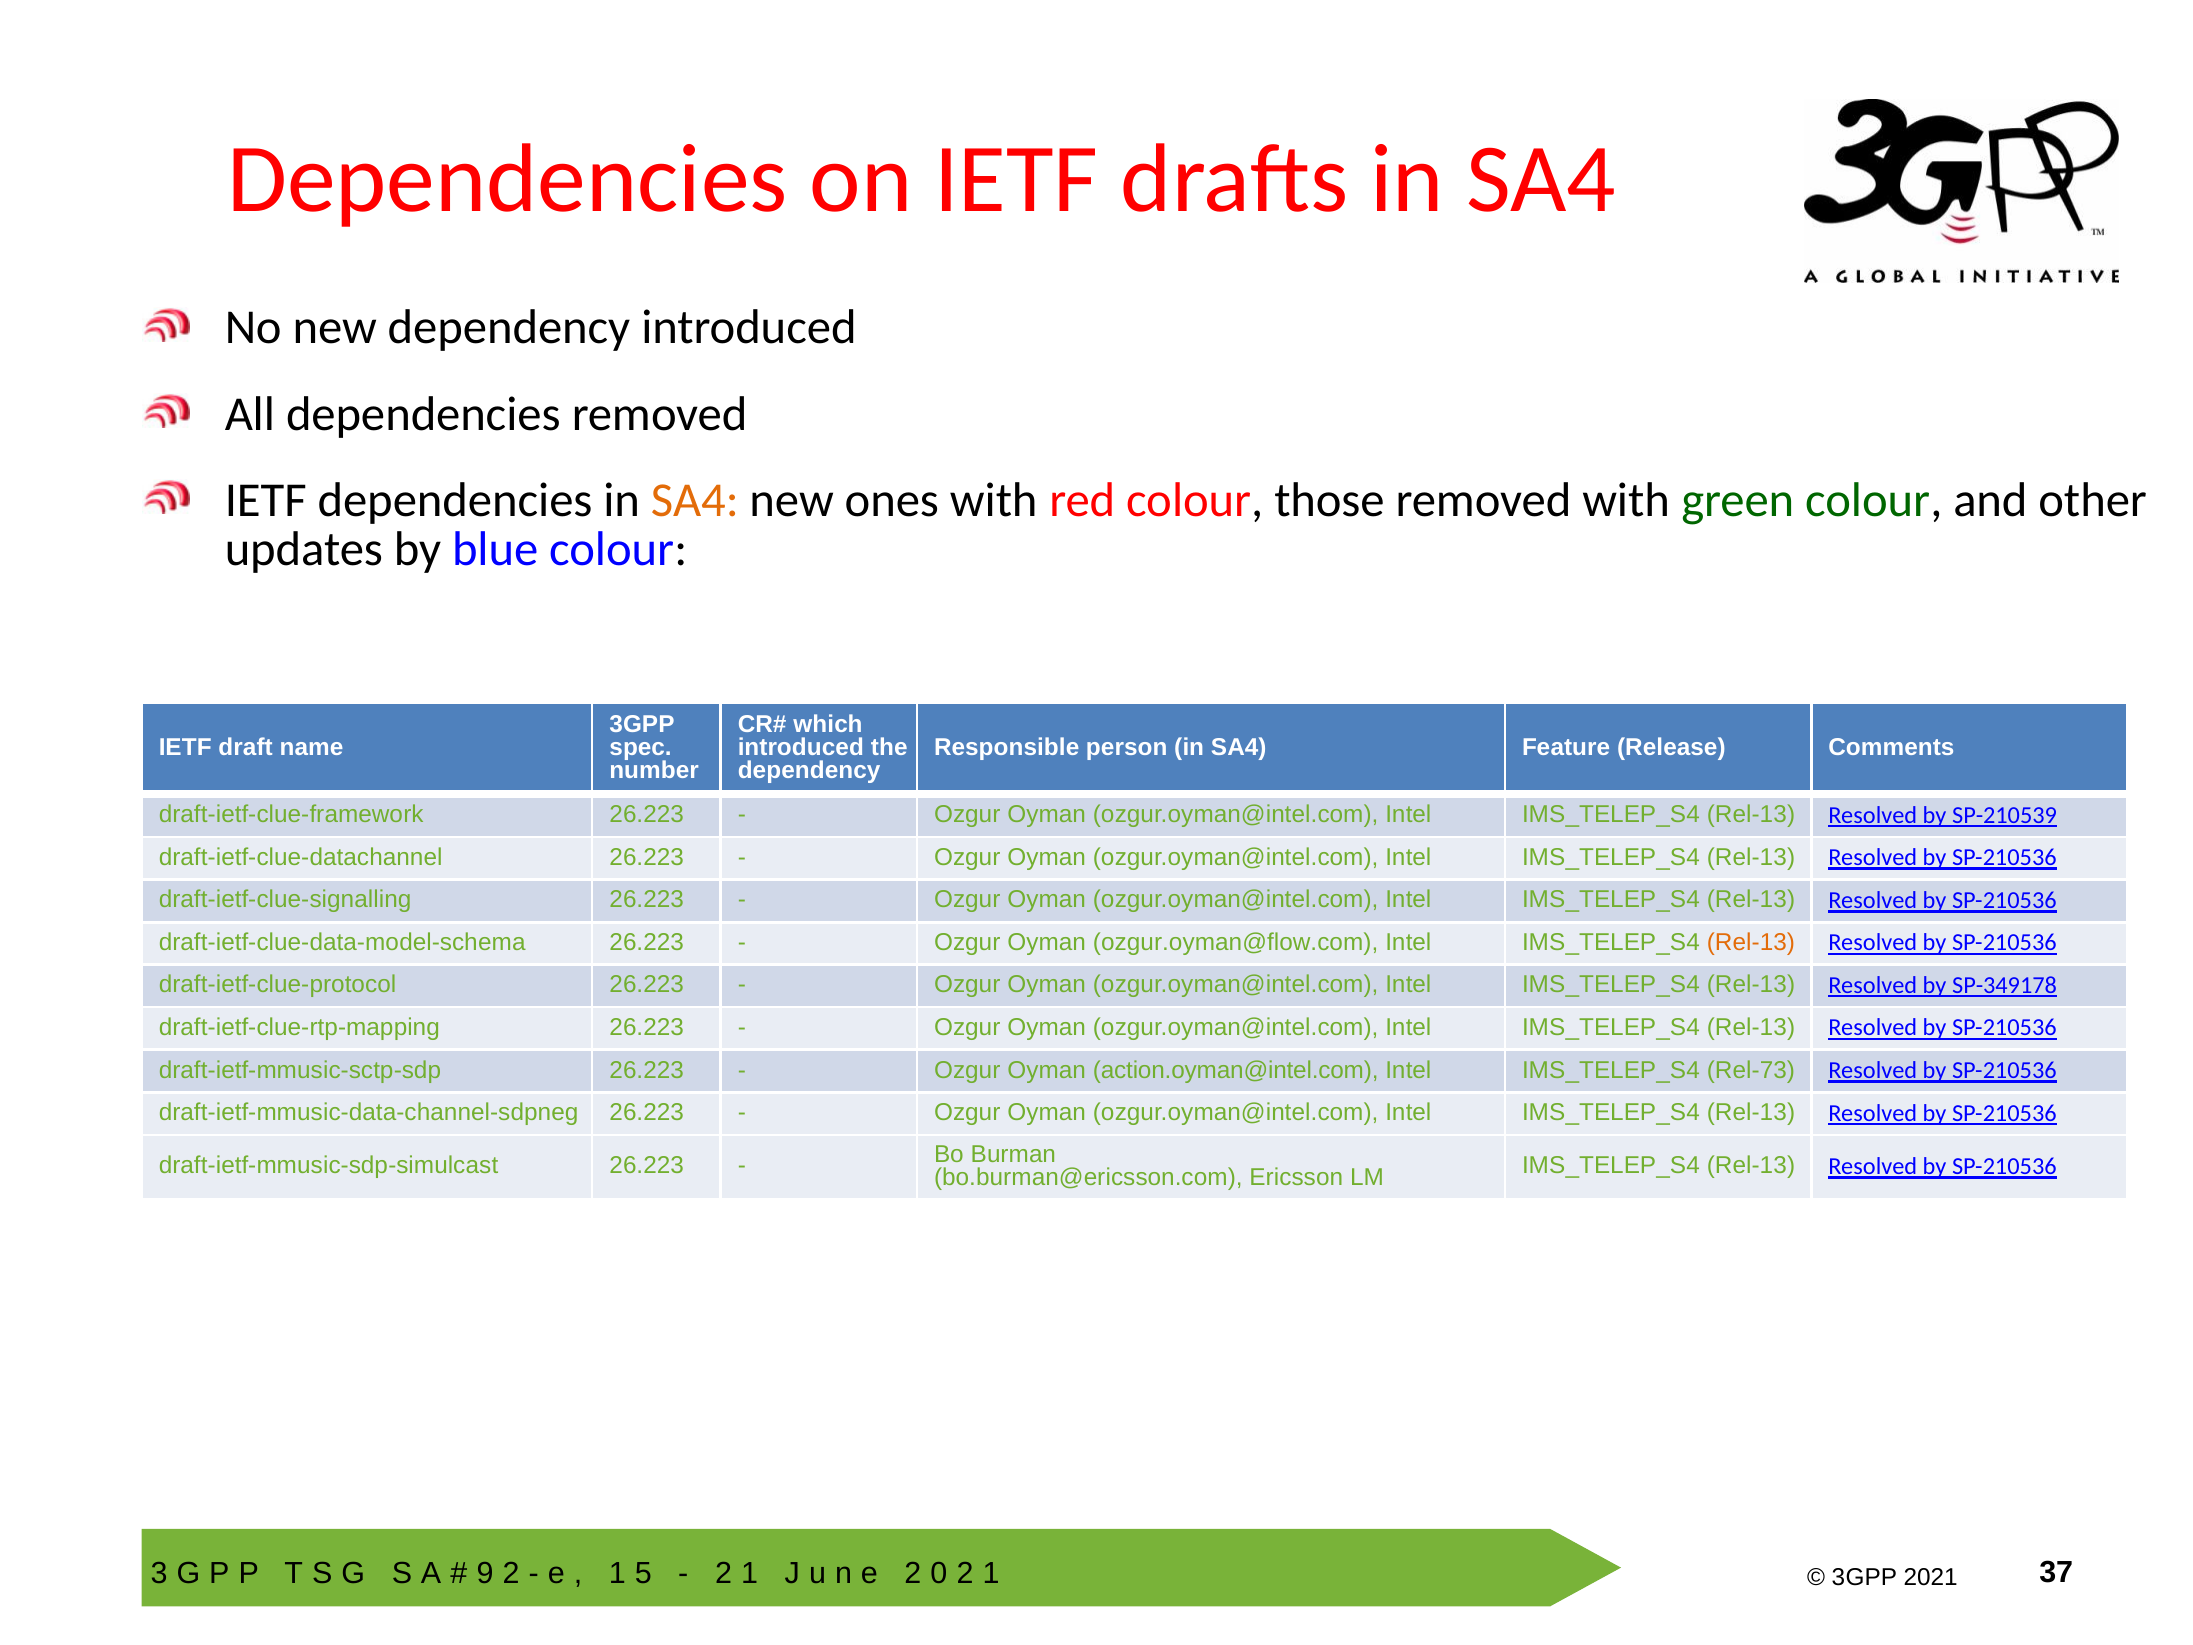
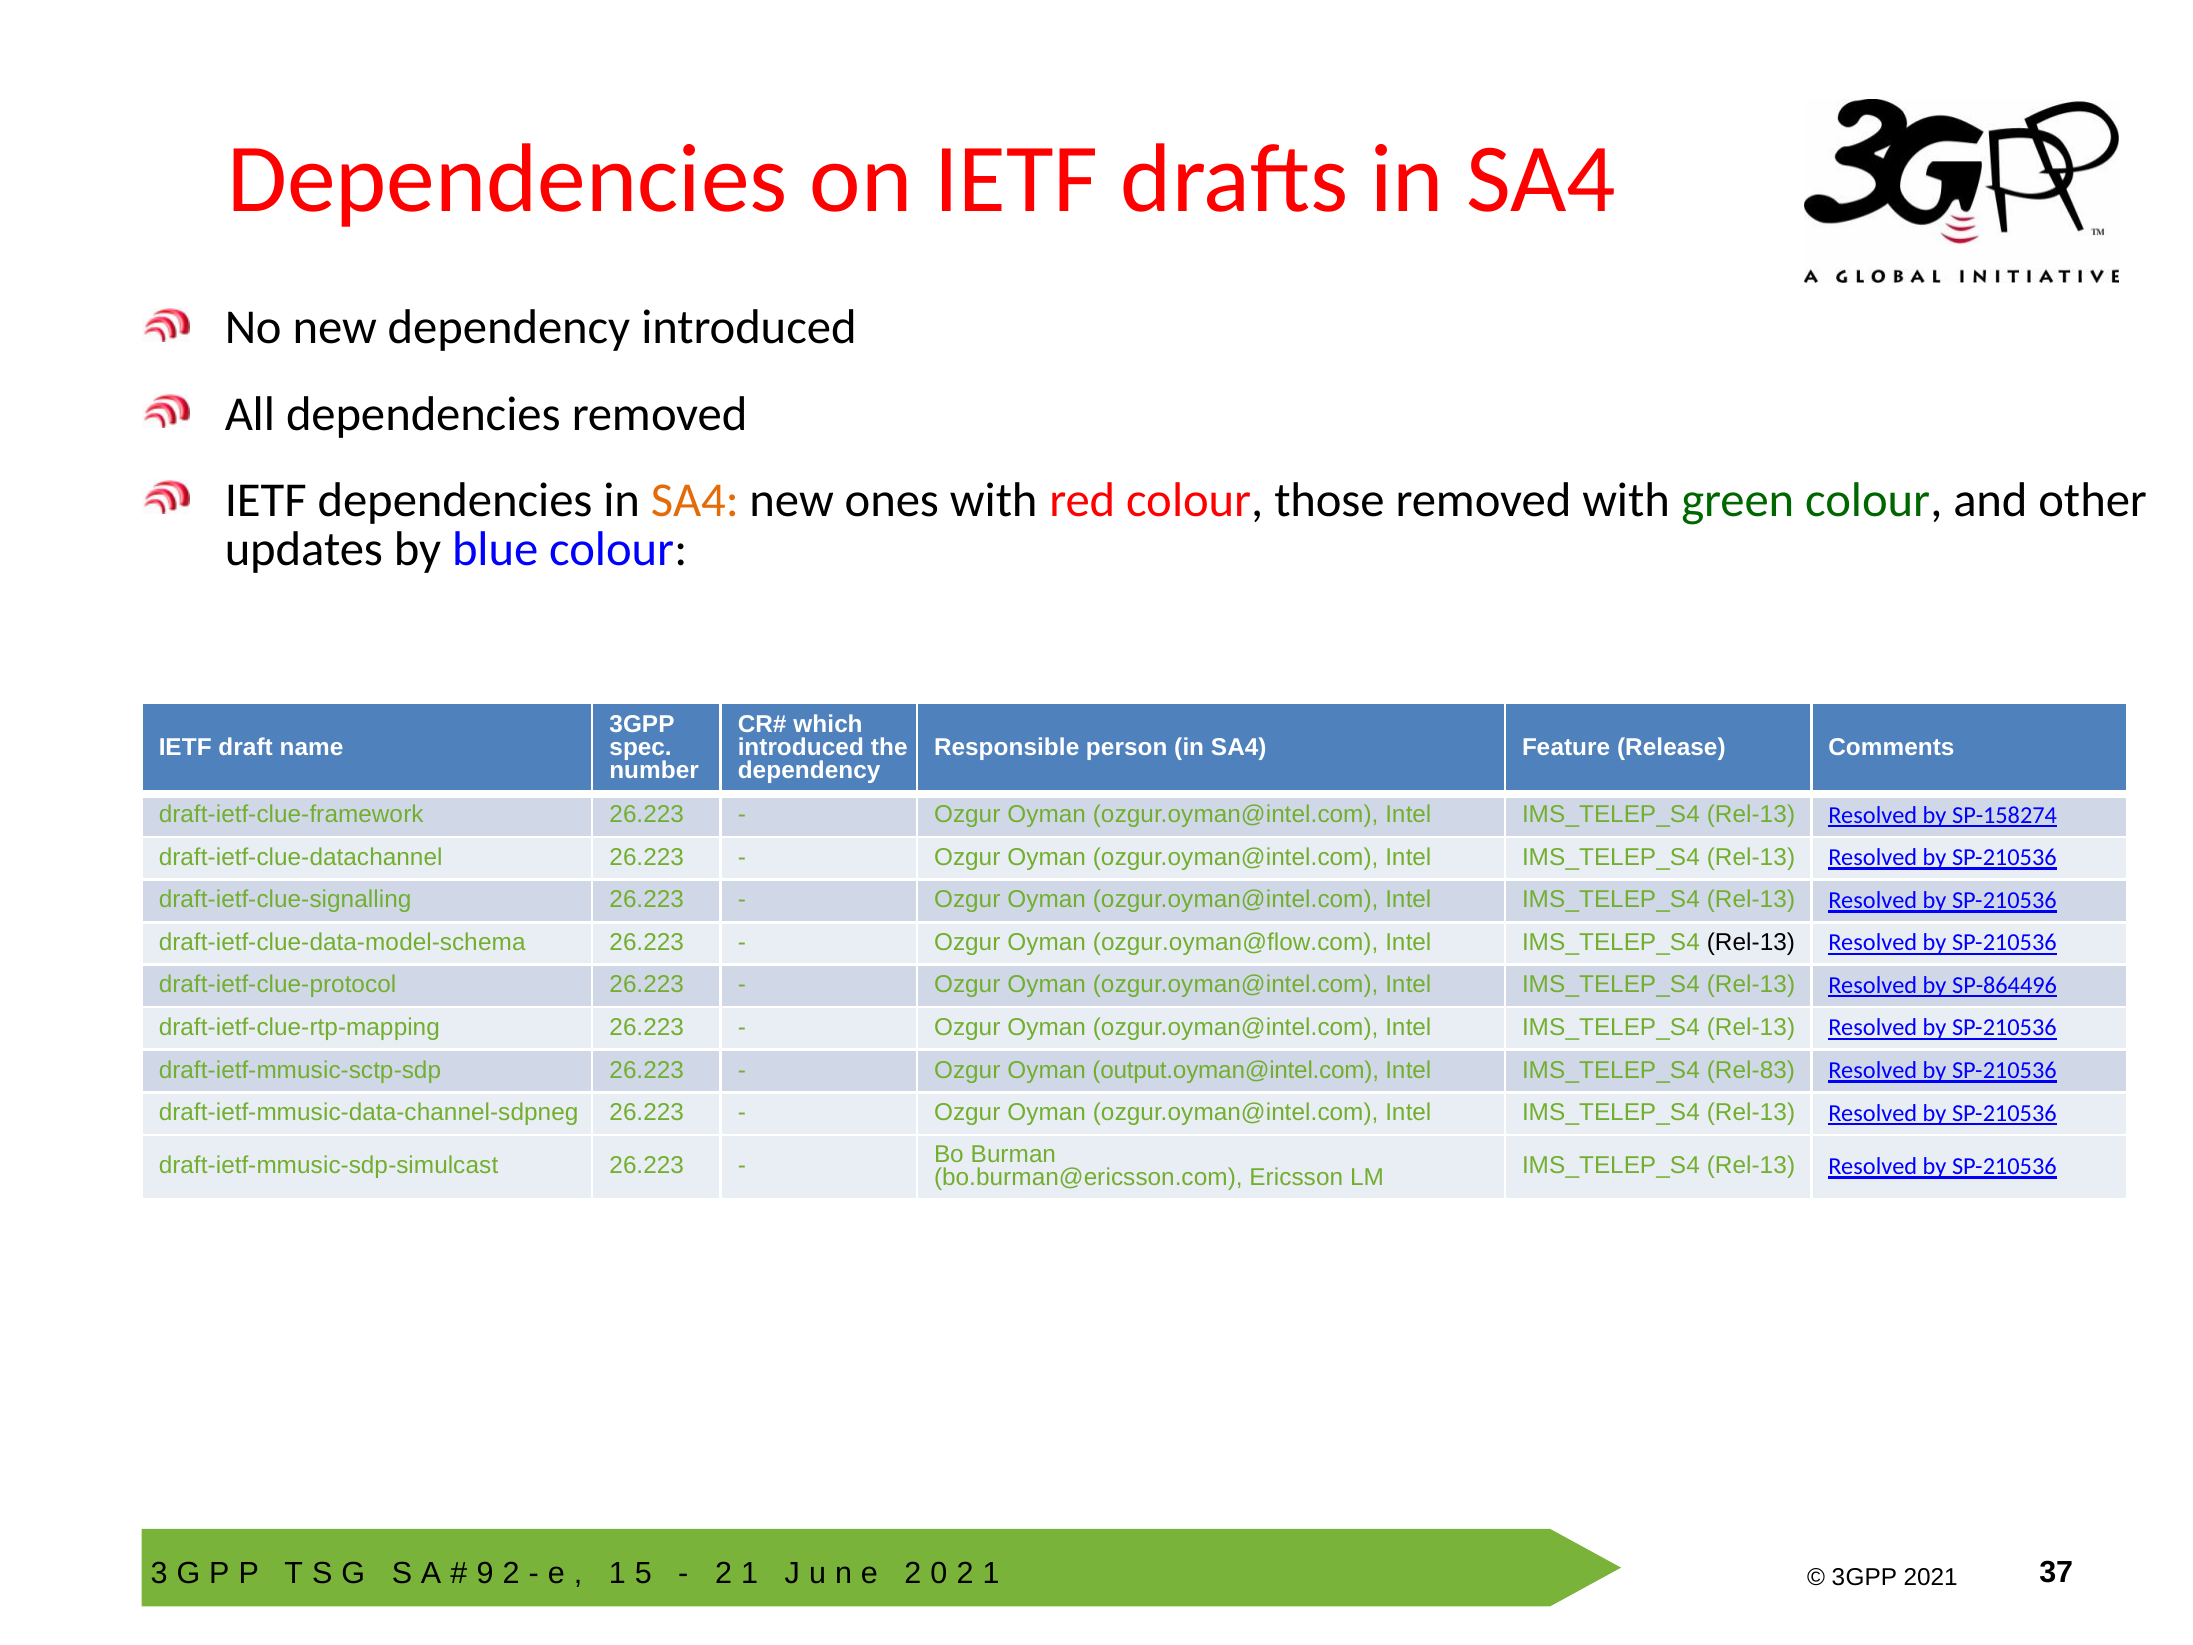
SP-210539: SP-210539 -> SP-158274 (2005, 815)
Rel-13 colour: orange -> black (1751, 942)
SP-349178: SP-349178 -> SP-864496 (2005, 985)
action.oyman@intel.com: action.oyman@intel.com -> output.oyman@intel.com (1236, 1070)
Rel-73: Rel-73 -> Rel-83 (1751, 1070)
